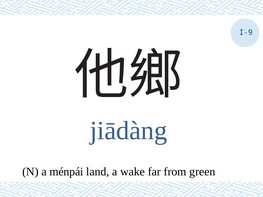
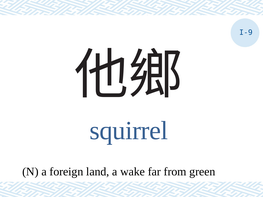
jiādàng: jiādàng -> squirrel (129, 131)
ménpái: ménpái -> foreign (66, 172)
